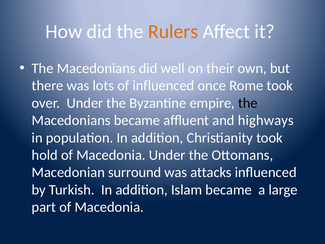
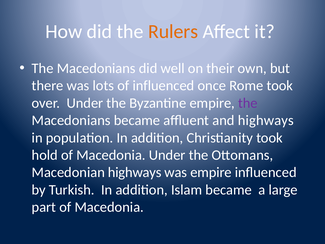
the colour: black -> purple (248, 103)
Macedonian surround: surround -> highways (135, 172)
was attacks: attacks -> empire (211, 172)
